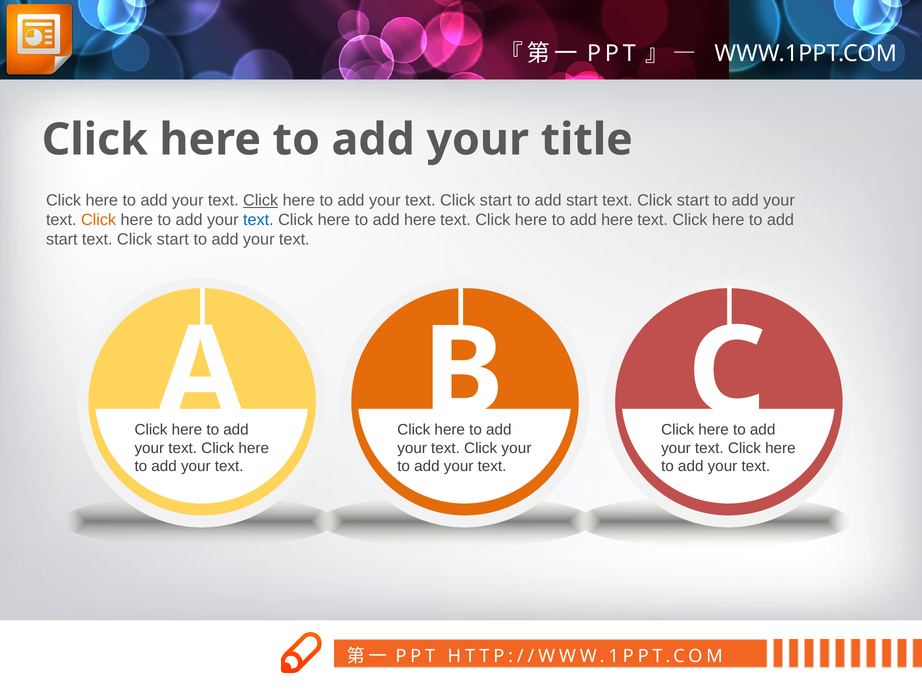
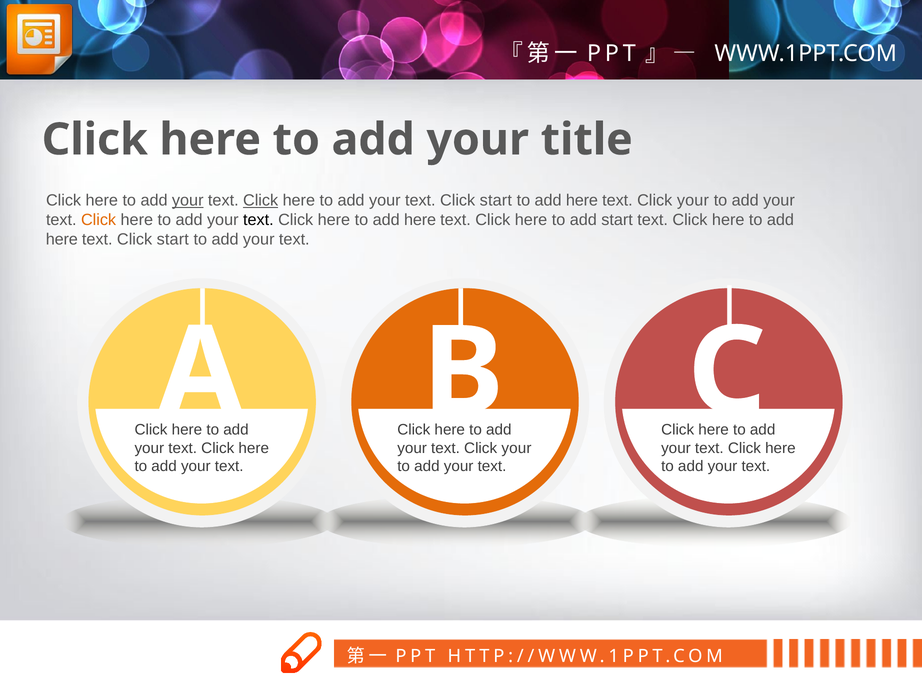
your underline: none -> present (188, 201)
start: start -> here (582, 201)
start: start -> your (693, 201)
text colour: blue -> black (258, 220)
here: here -> start (617, 220)
start: start -> here (62, 240)
